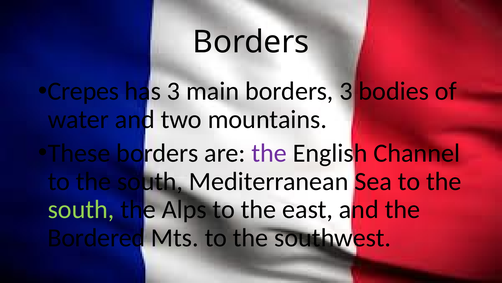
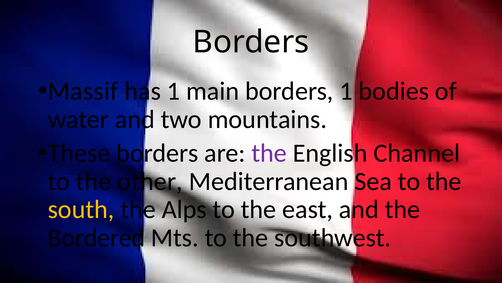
Crepes: Crepes -> Massif (83, 91)
has 3: 3 -> 1 (174, 91)
borders 3: 3 -> 1 (346, 91)
south: south -> other (150, 181)
south colour: light green -> yellow (81, 209)
